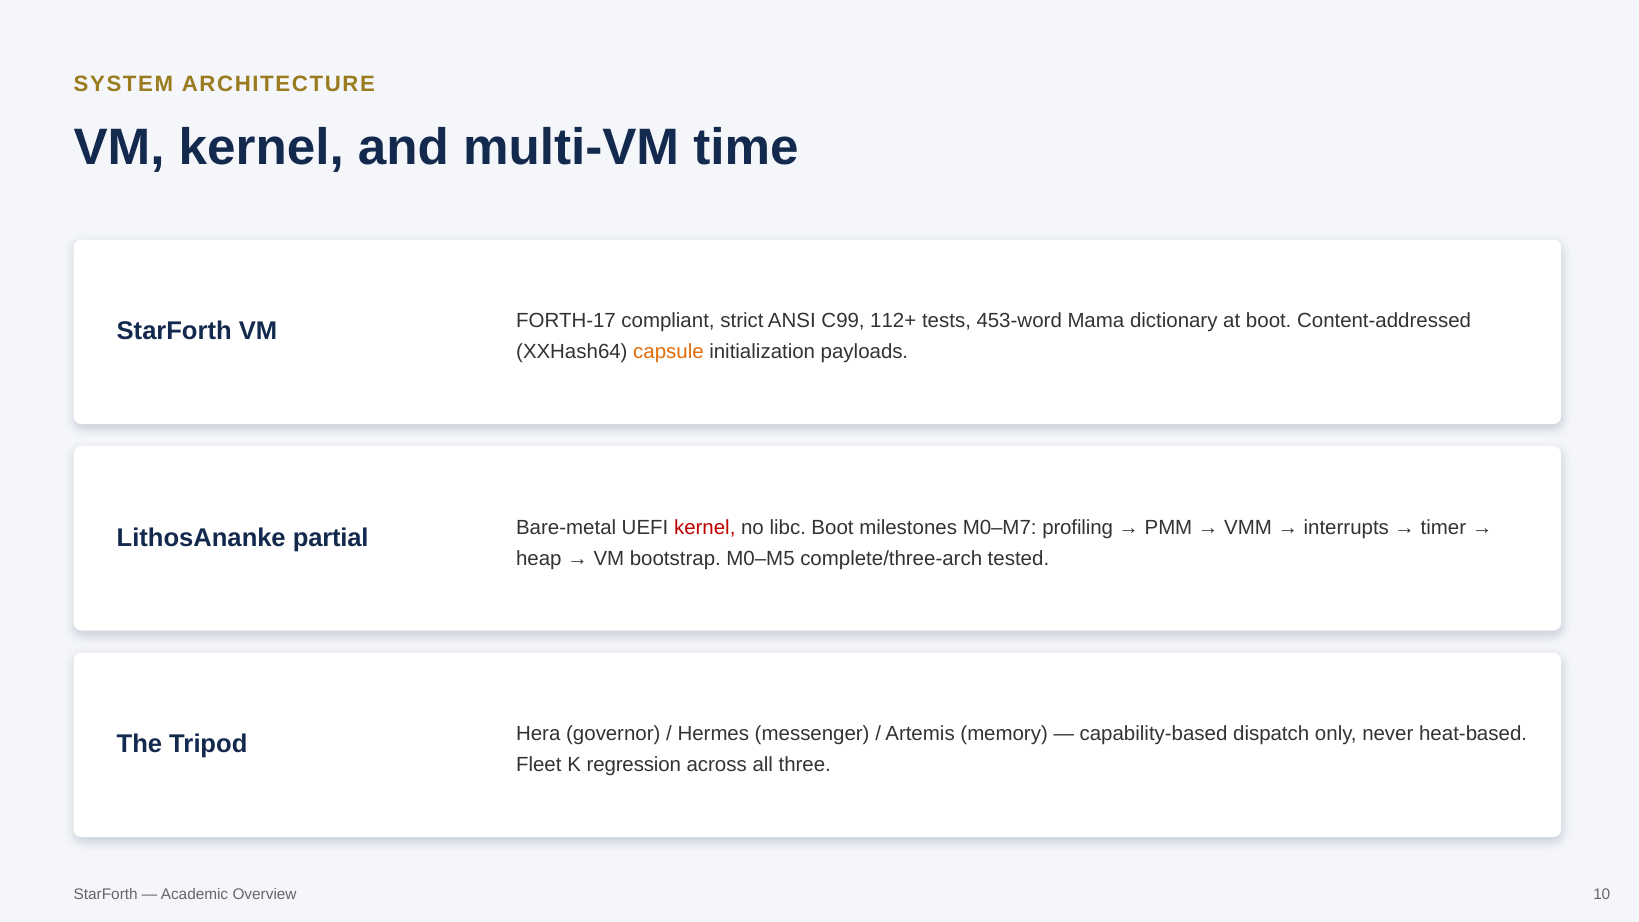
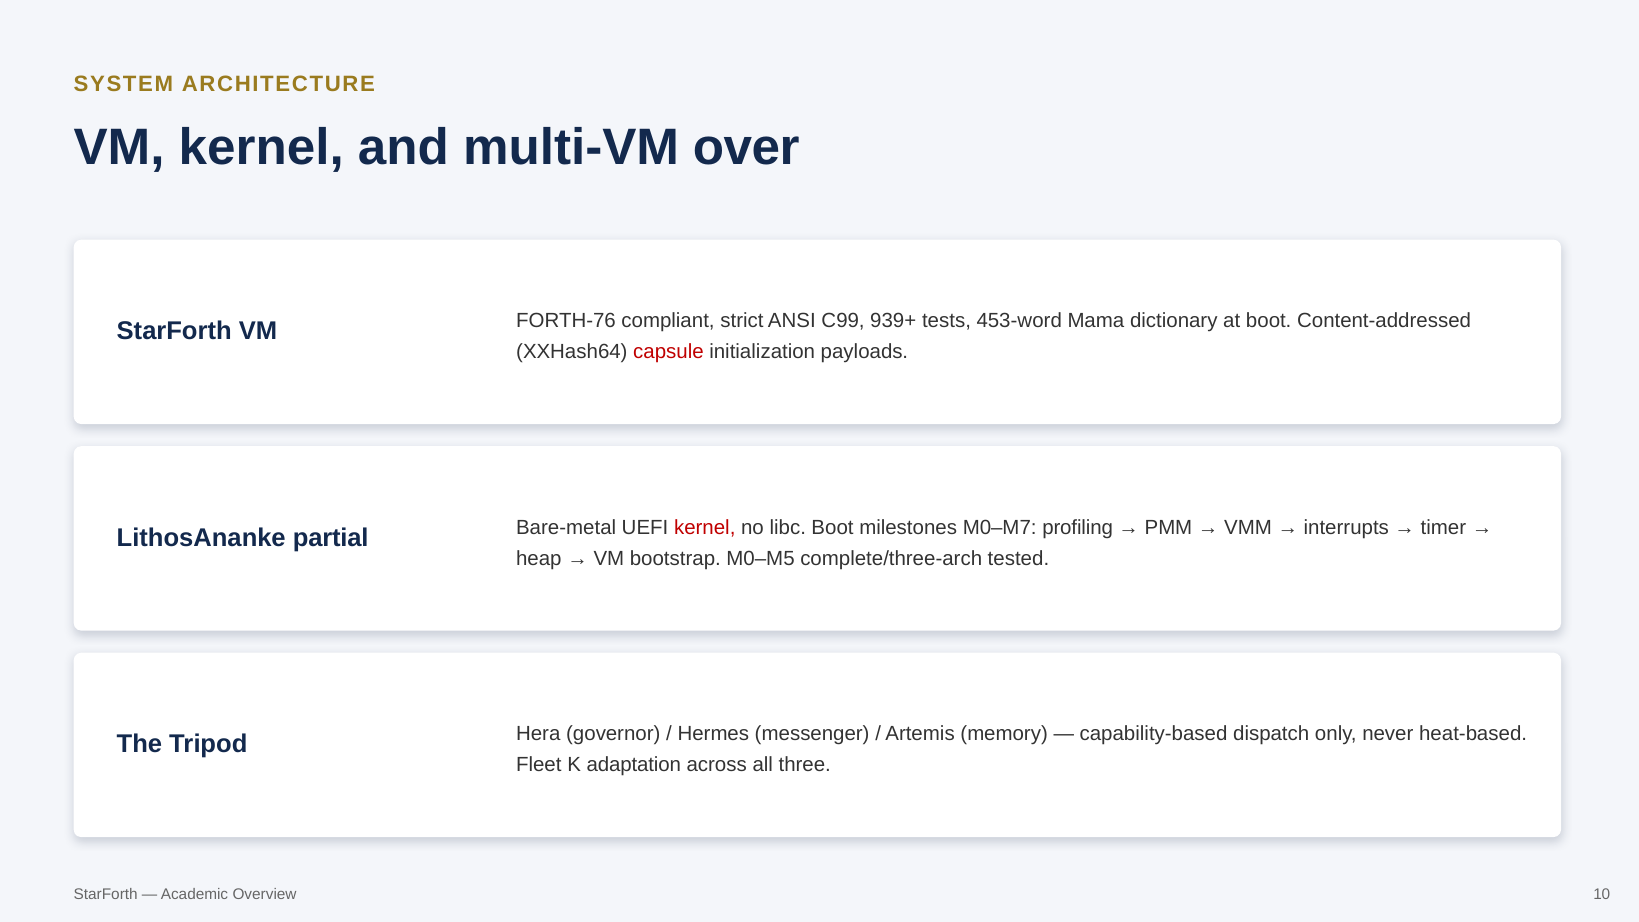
time: time -> over (746, 147)
FORTH-17: FORTH-17 -> FORTH-76 (566, 321)
112+: 112+ -> 939+ (893, 321)
capsule colour: orange -> red (668, 352)
regression: regression -> adaptation (634, 765)
